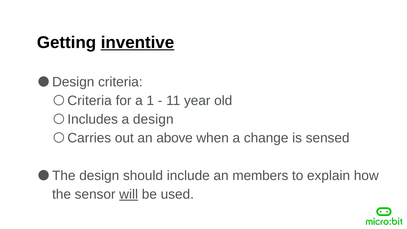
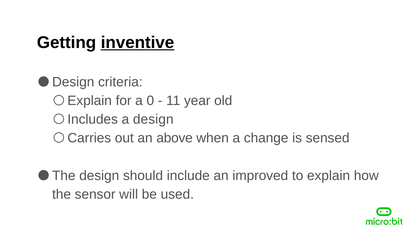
Criteria: Criteria -> Explain (90, 101)
1: 1 -> 0 (150, 101)
members: members -> improved (260, 175)
will underline: present -> none (129, 194)
